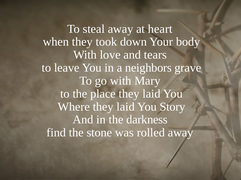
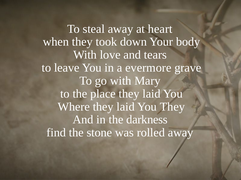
neighbors: neighbors -> evermore (148, 68)
You Story: Story -> They (172, 107)
